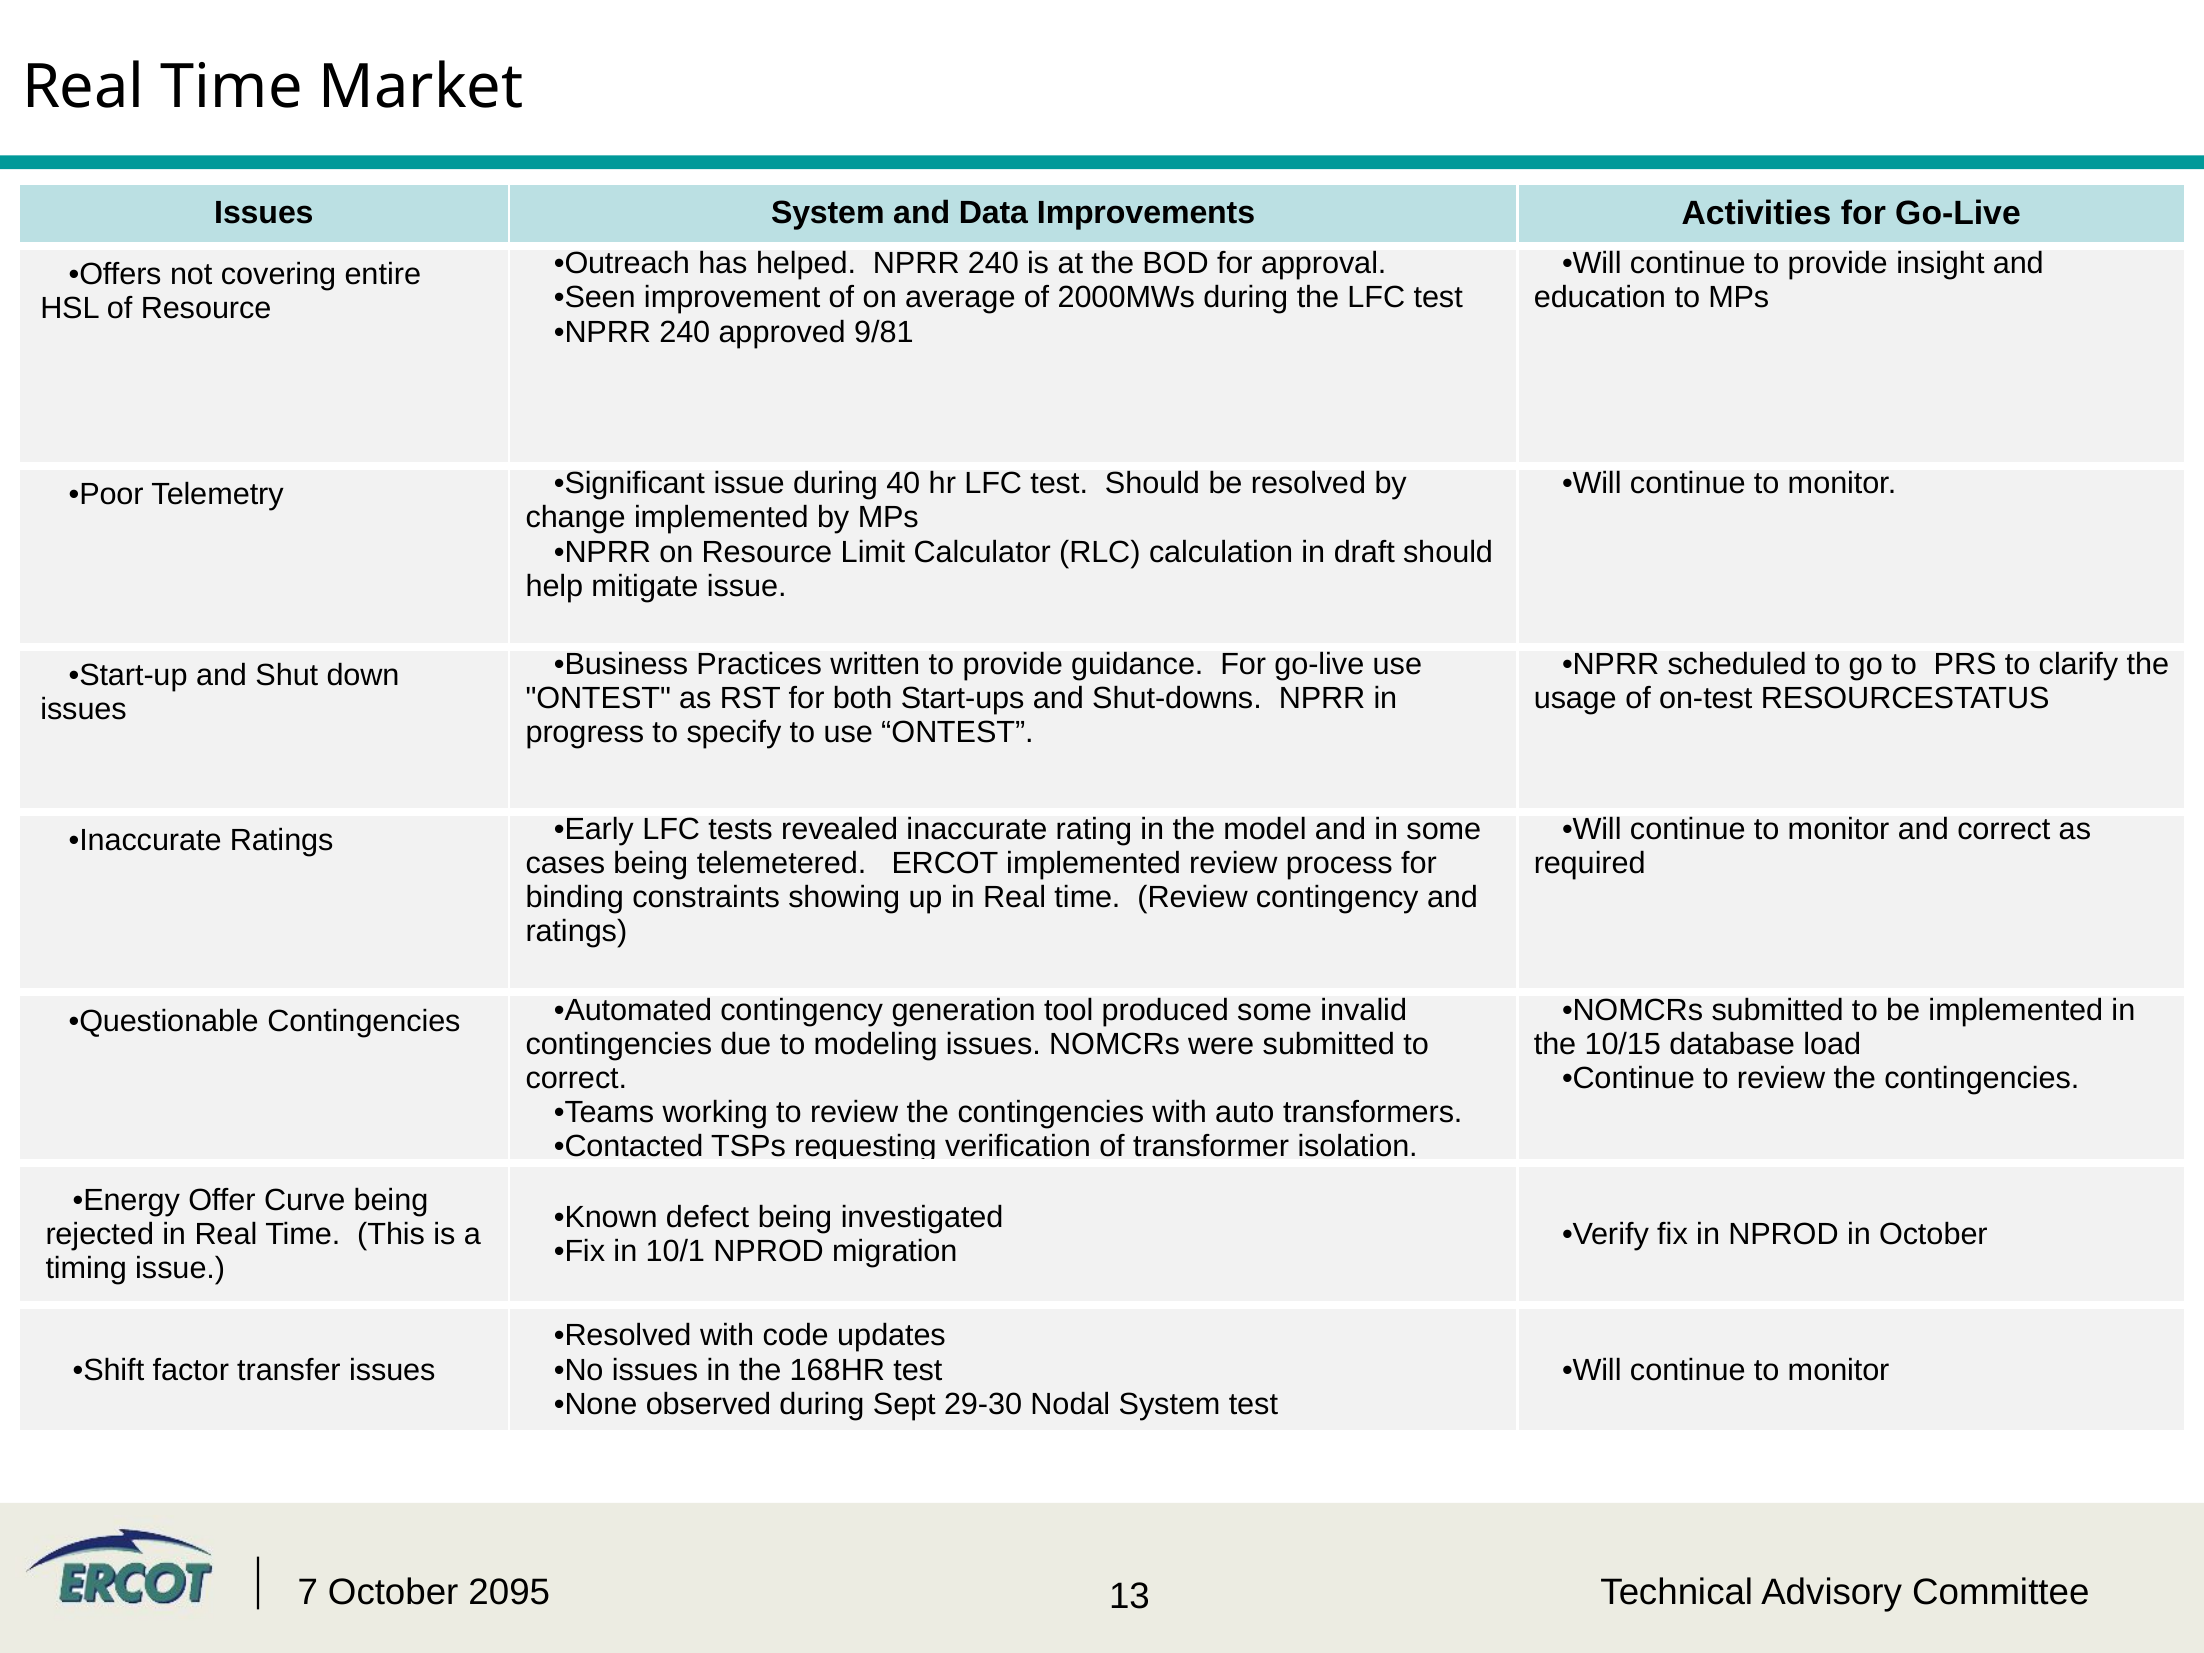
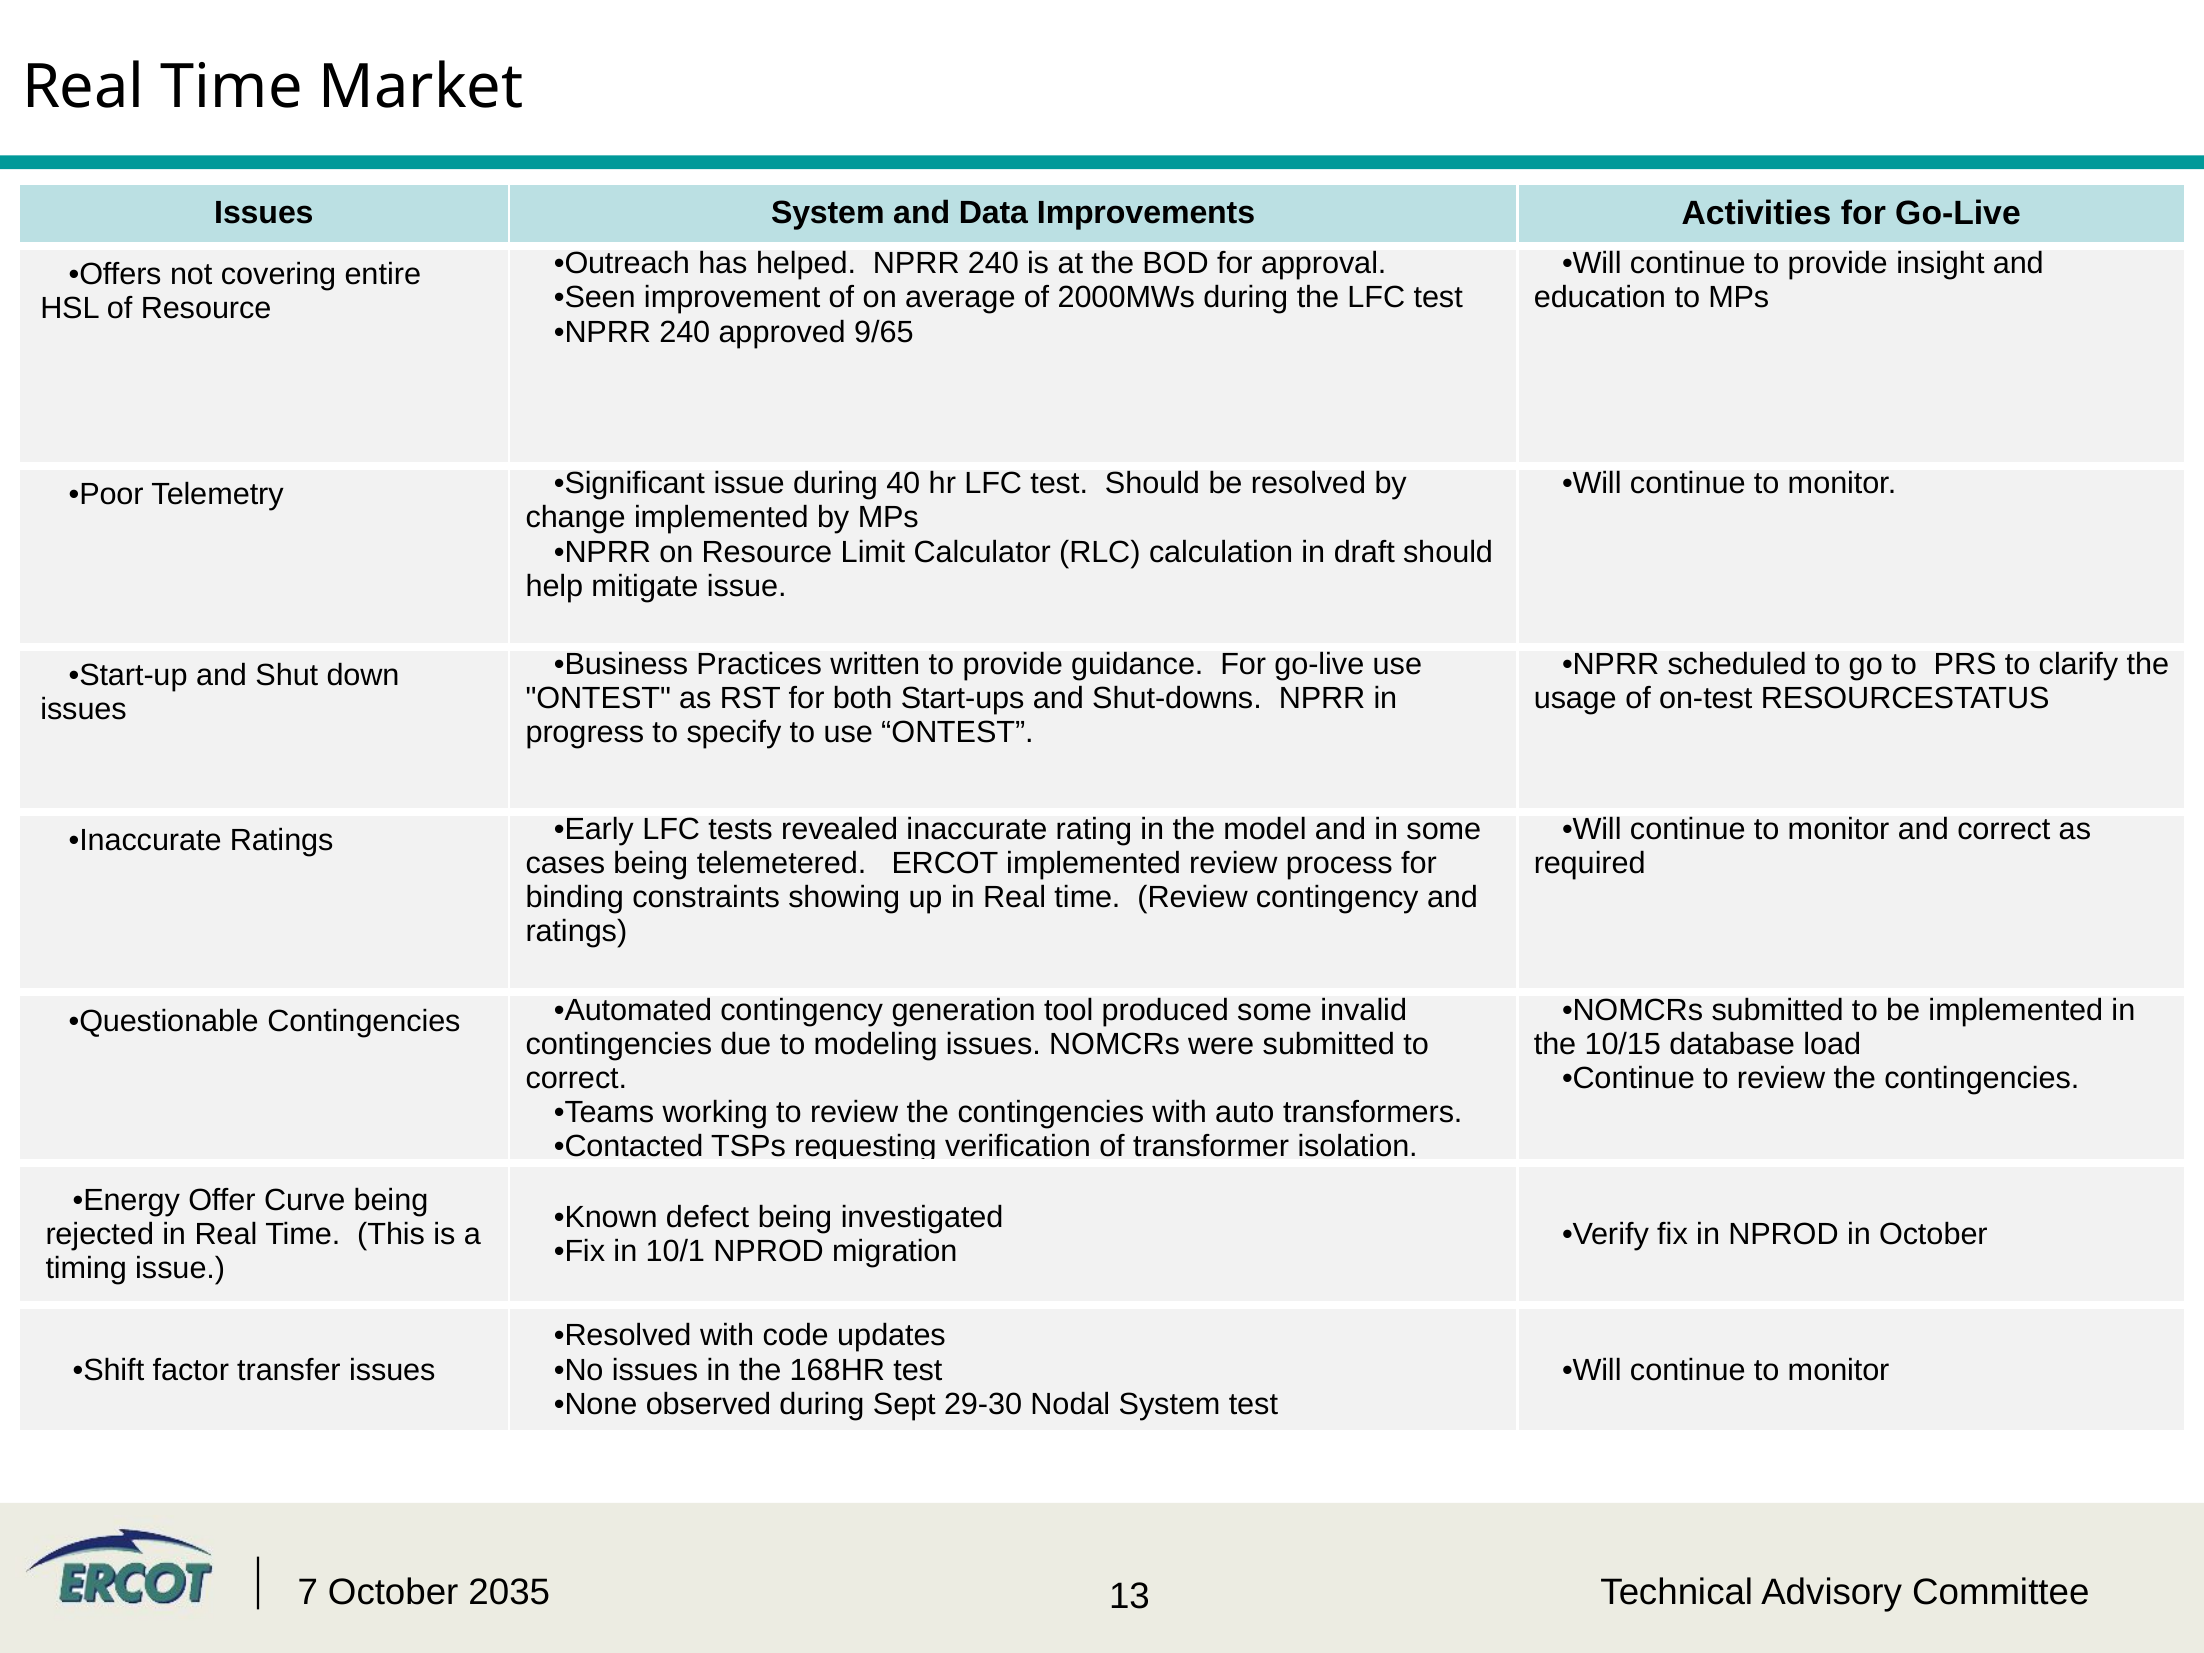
9/81: 9/81 -> 9/65 (884, 332)
2095: 2095 -> 2035 (509, 1592)
